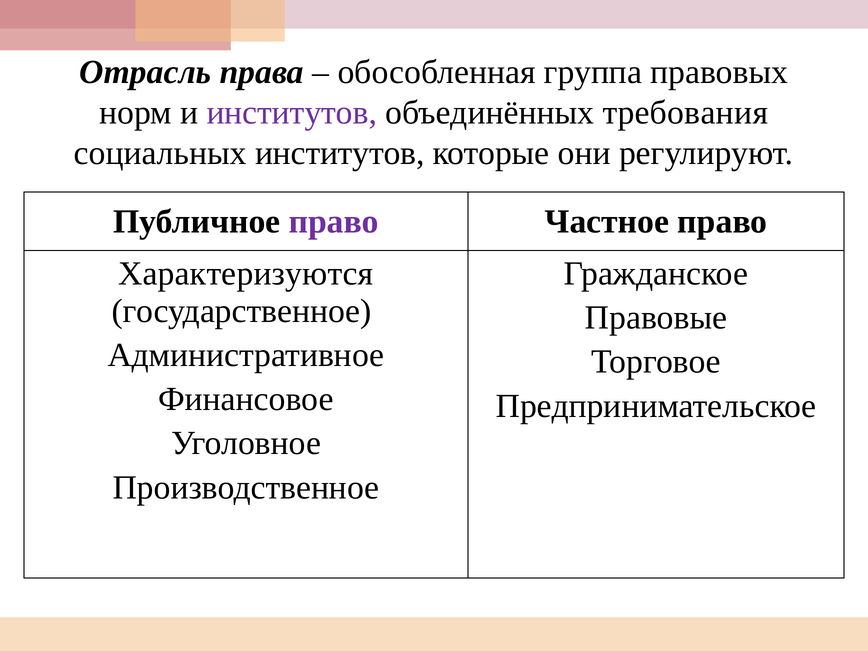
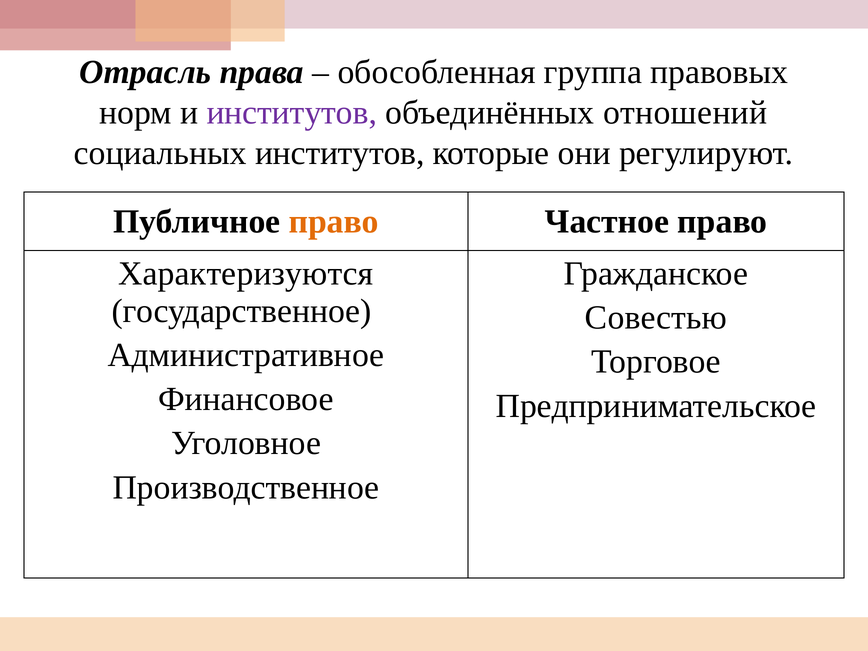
требования: требования -> отношений (685, 113)
право colour: purple -> orange (334, 221)
Правовые: Правовые -> Совестью (656, 318)
